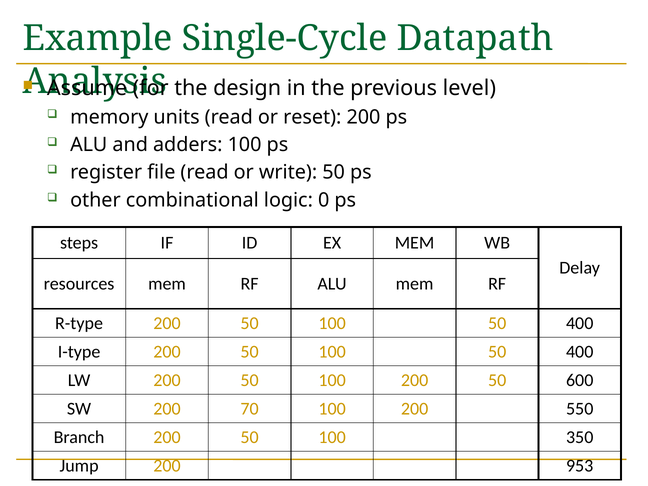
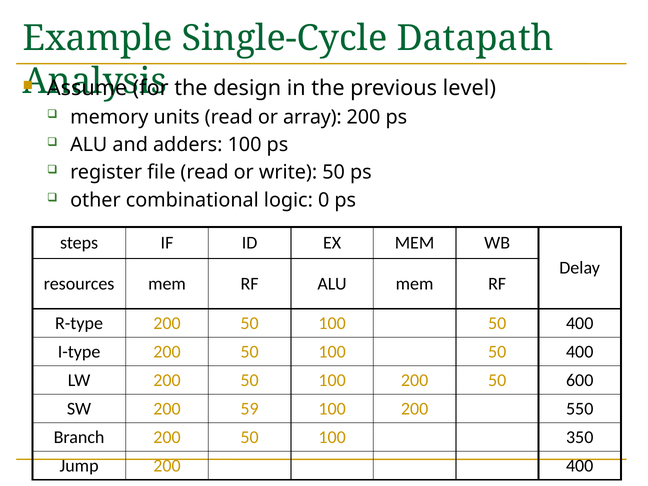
reset: reset -> array (312, 117)
70: 70 -> 59 (250, 409)
200 953: 953 -> 400 (580, 466)
